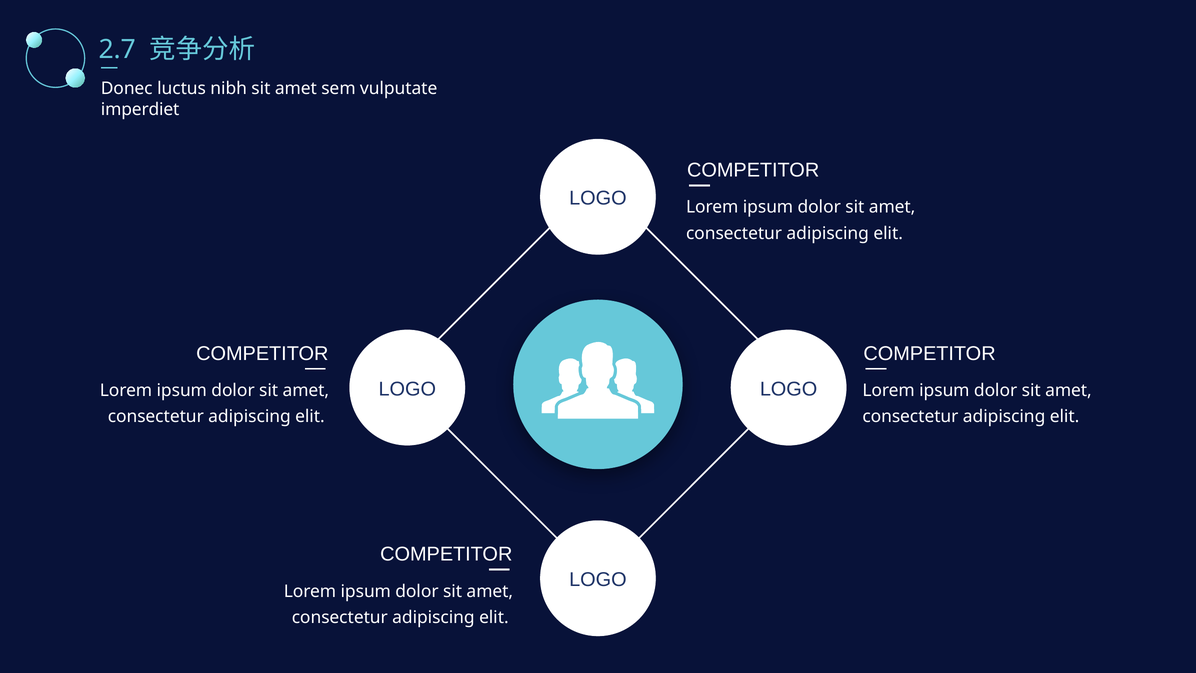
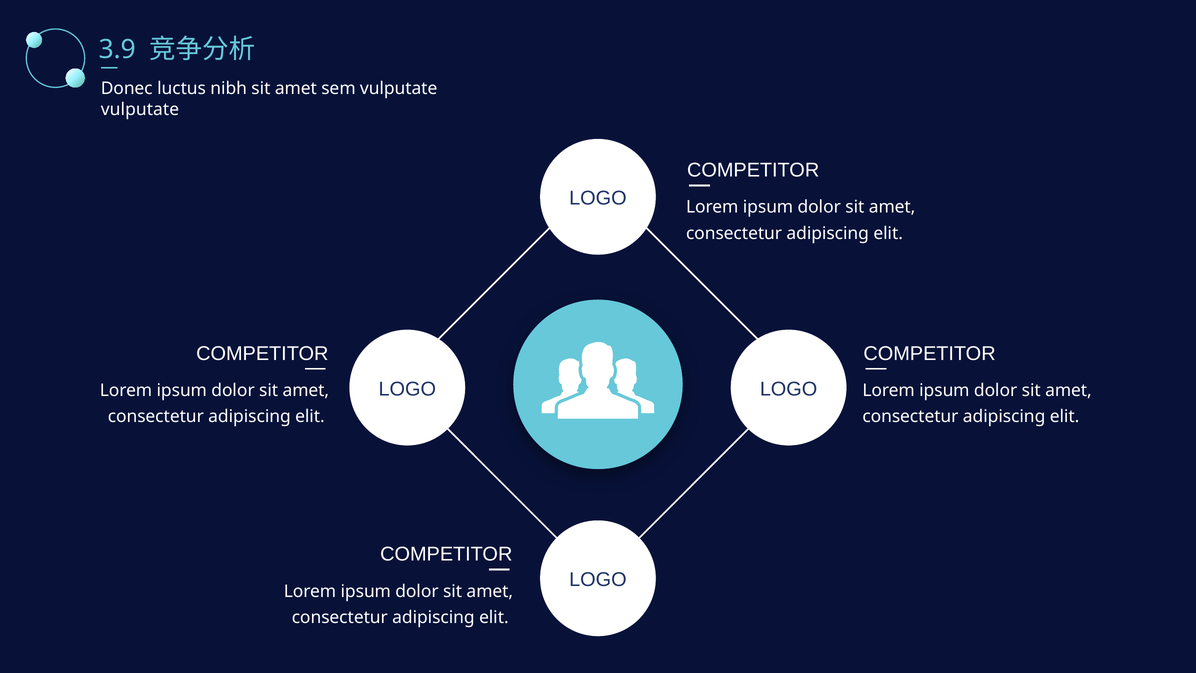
2.7: 2.7 -> 3.9 (117, 50)
imperdiet: imperdiet -> vulputate (140, 109)
